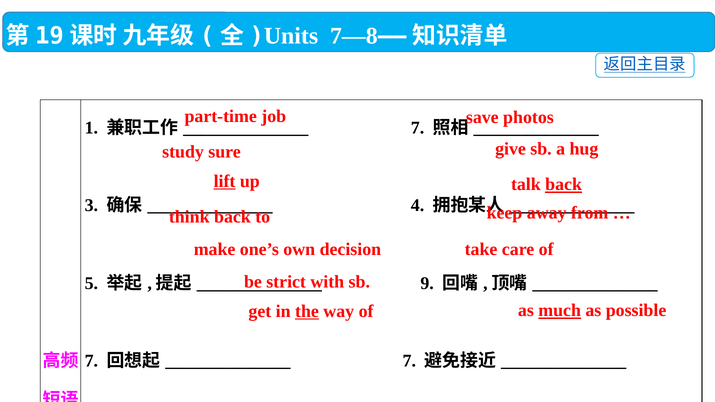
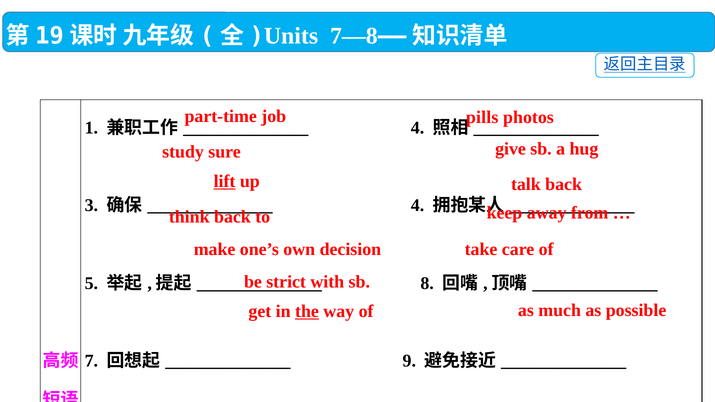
save: save -> pills (482, 117)
7: 7 -> 4 (418, 128)
back underline: present -> none (564, 185)
9: 9 -> 8 (427, 283)
much underline: present -> none (560, 311)
7: 7 -> 9 (409, 361)
